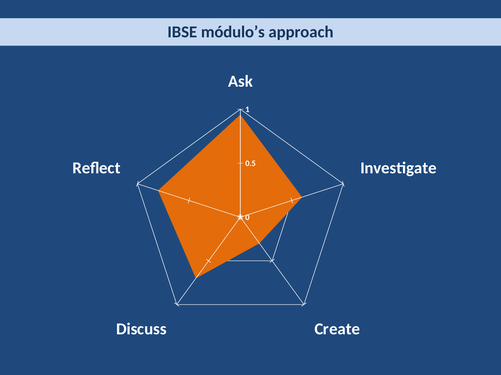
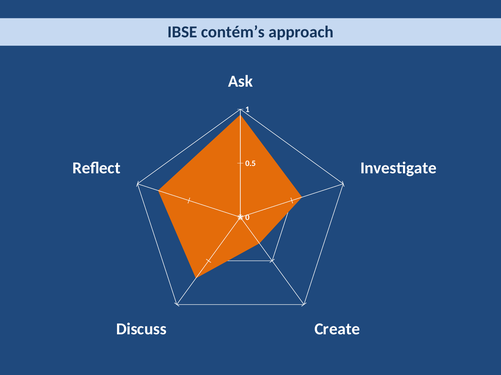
módulo’s: módulo’s -> contém’s (233, 32)
